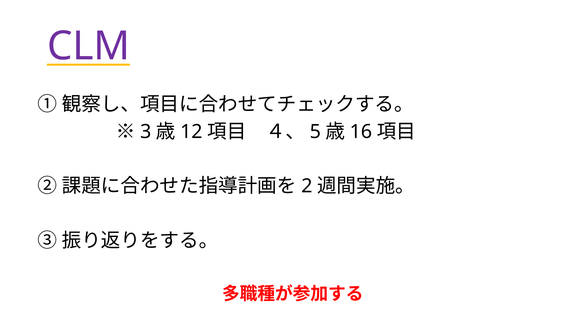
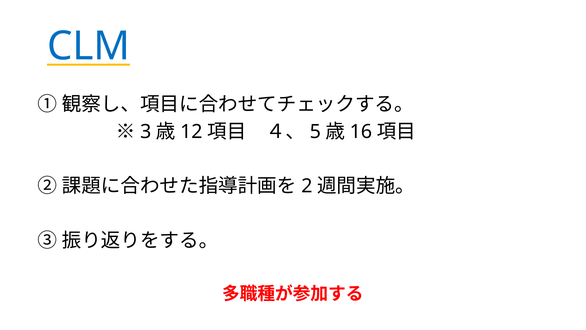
CLM colour: purple -> blue (89, 46)
